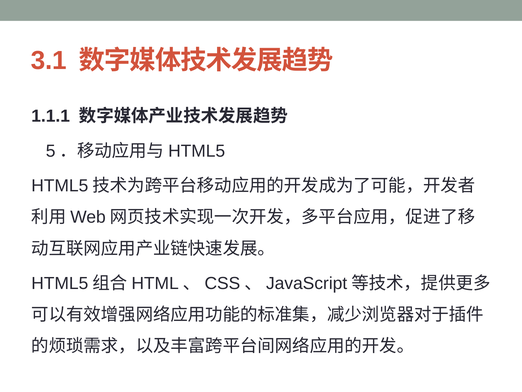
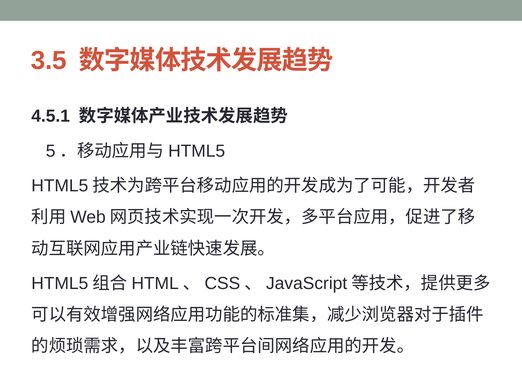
3.1: 3.1 -> 3.5 (49, 61)
1.1.1: 1.1.1 -> 4.5.1 (51, 116)
